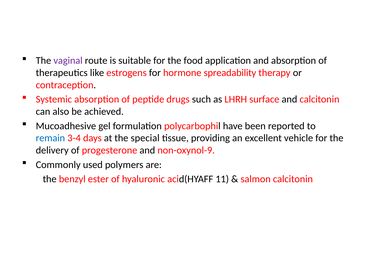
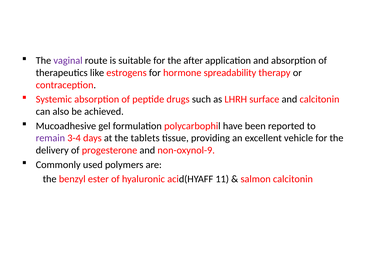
food: food -> after (193, 61)
remain colour: blue -> purple (50, 138)
special: special -> tablets (145, 138)
